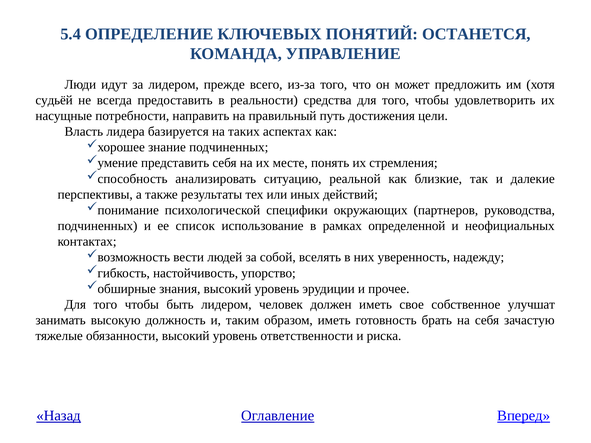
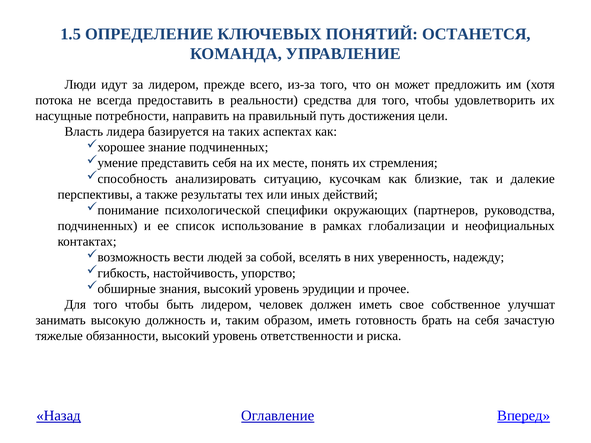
5.4: 5.4 -> 1.5 (71, 34)
судьёй: судьёй -> потока (54, 100)
реальной: реальной -> кусочкам (355, 179)
определенной: определенной -> глобализации (407, 226)
